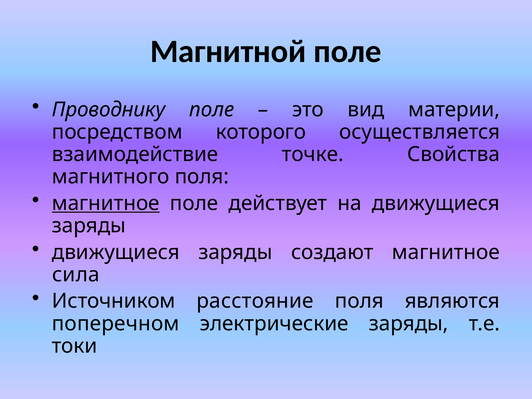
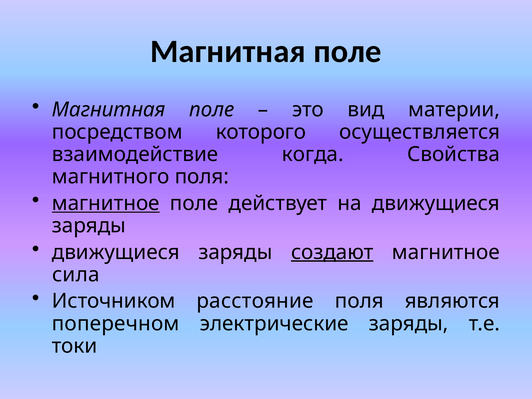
Магнитной: Магнитной -> Магнитная (228, 51)
Проводнику: Проводнику -> Магнитная (109, 110)
точке: точке -> когда (313, 154)
создают underline: none -> present (332, 252)
